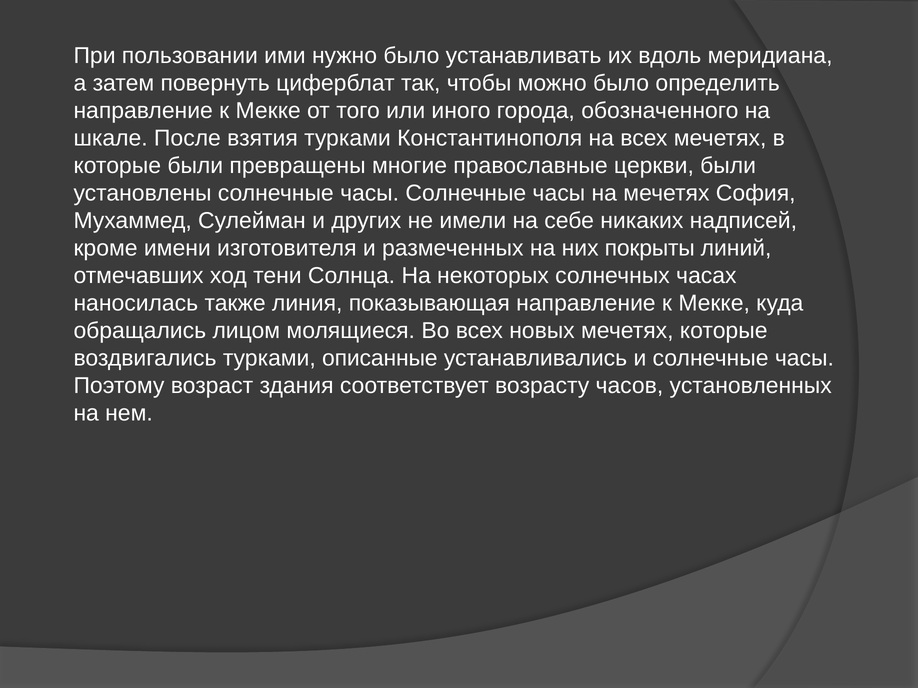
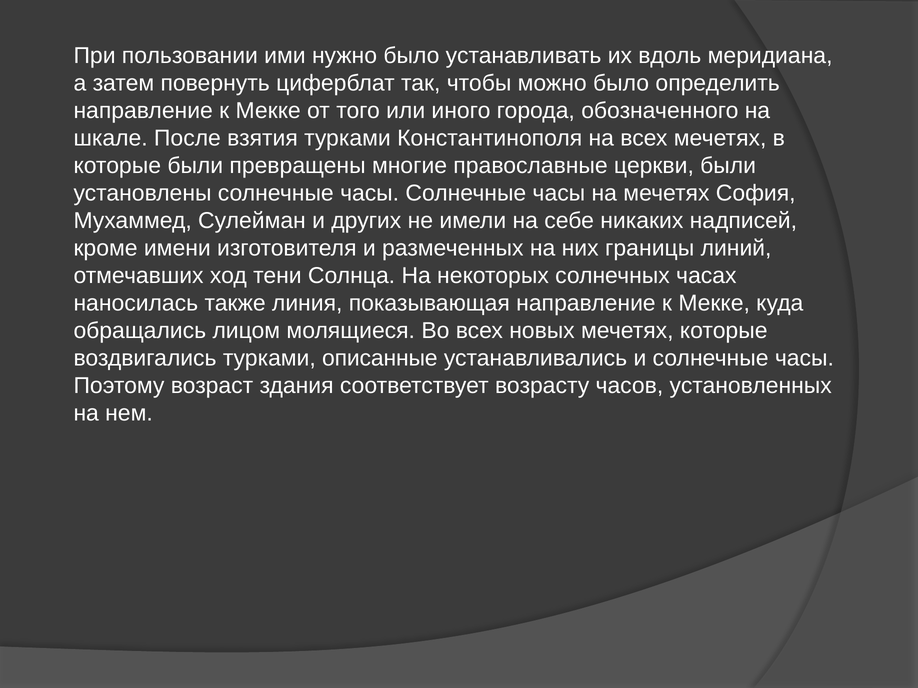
покрыты: покрыты -> границы (650, 248)
